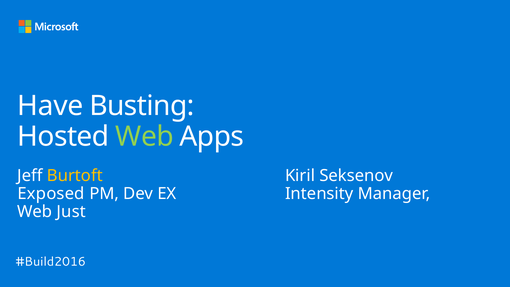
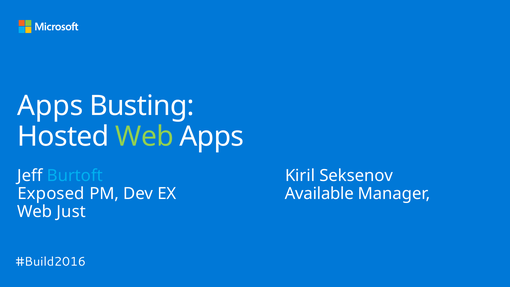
Have: Have -> Apps (50, 106)
Burtoft colour: yellow -> light blue (75, 176)
Intensity: Intensity -> Available (319, 194)
